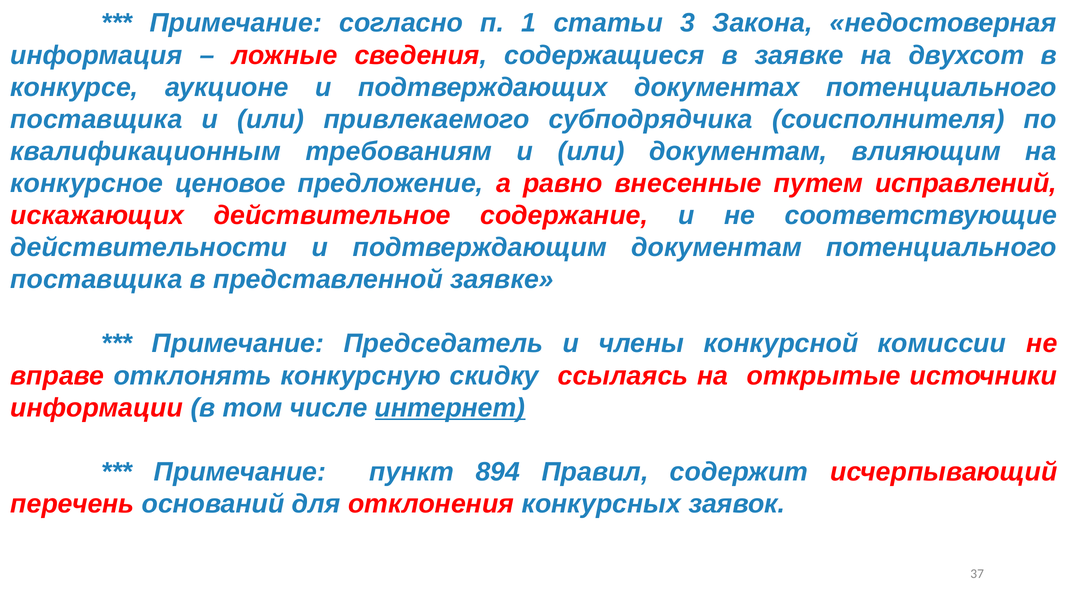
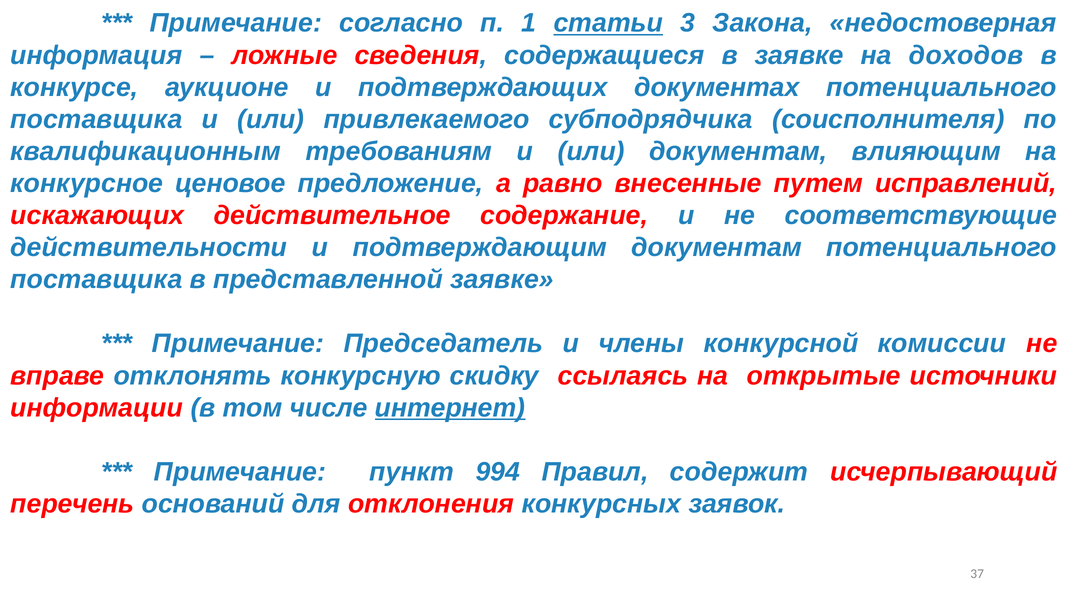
статьи underline: none -> present (608, 23)
двухсот: двухсот -> доходов (966, 55)
894: 894 -> 994 (498, 472)
